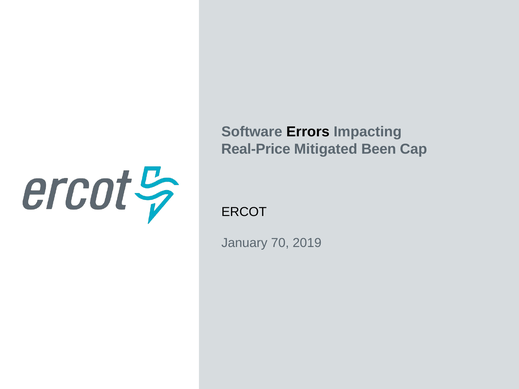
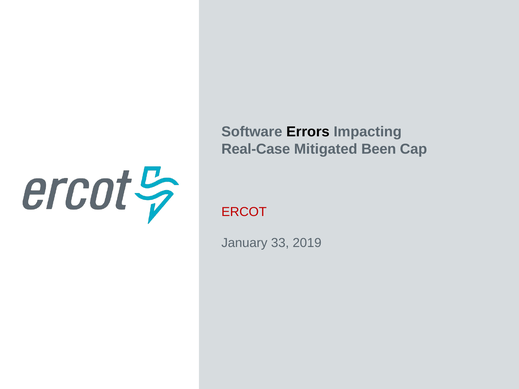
Real-Price: Real-Price -> Real-Case (256, 149)
ERCOT colour: black -> red (244, 212)
70: 70 -> 33 (280, 243)
